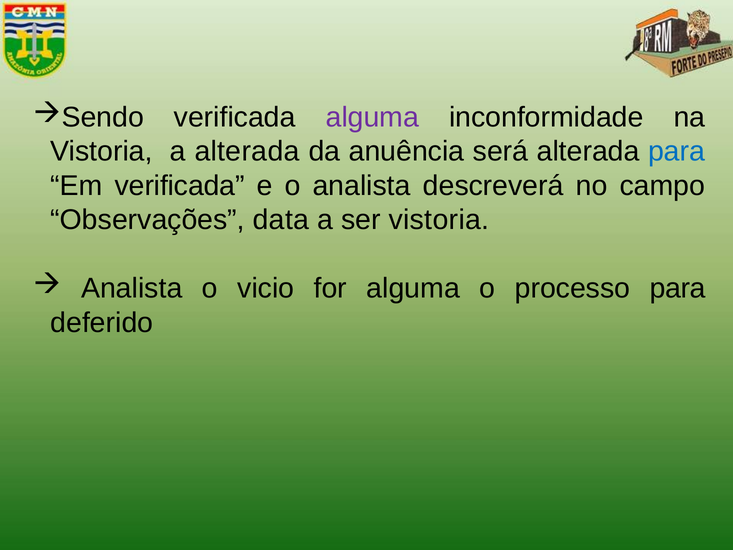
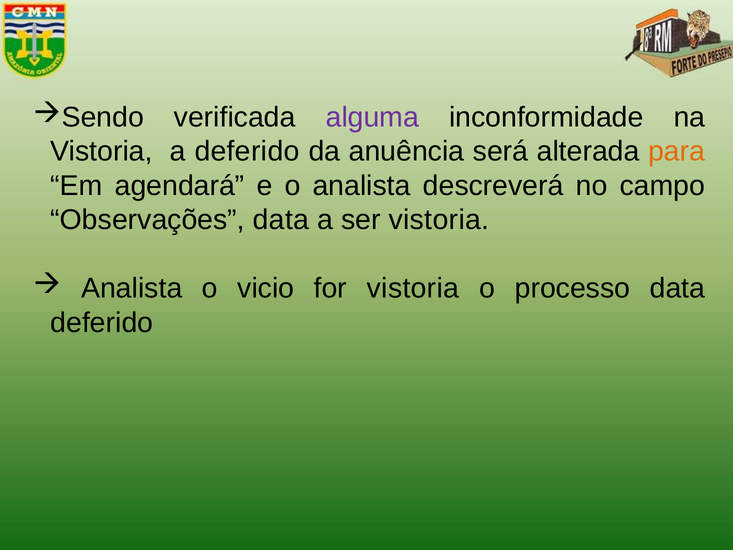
a alterada: alterada -> deferido (247, 152)
para colour: blue -> orange (677, 152)
Em verificada: verificada -> agendará (180, 186)
for alguma: alguma -> vistoria (413, 288)
processo para: para -> data (677, 288)
